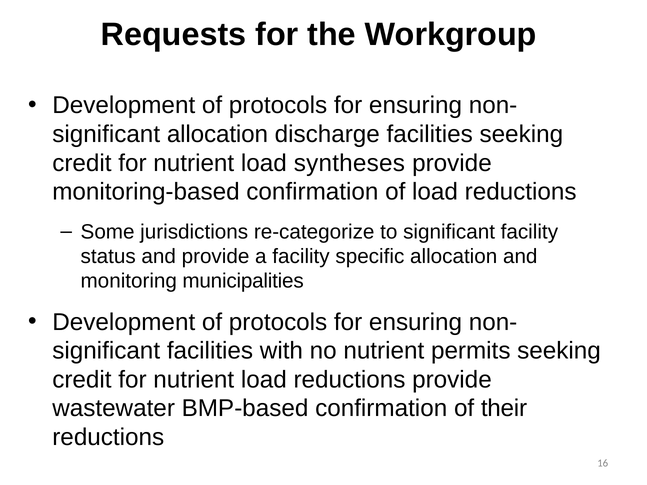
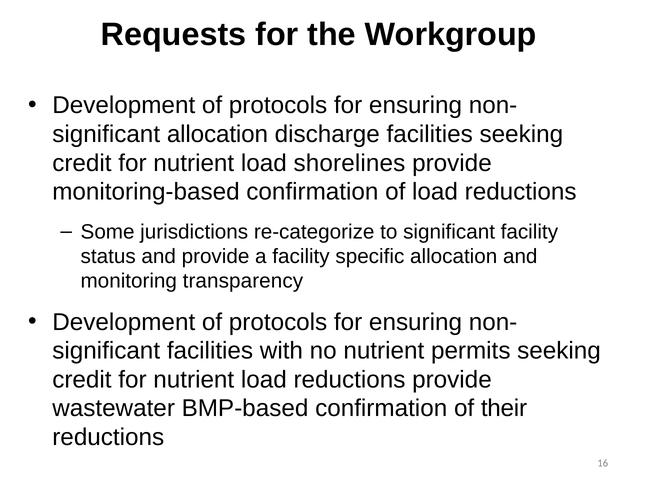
syntheses: syntheses -> shorelines (349, 163)
municipalities: municipalities -> transparency (243, 281)
